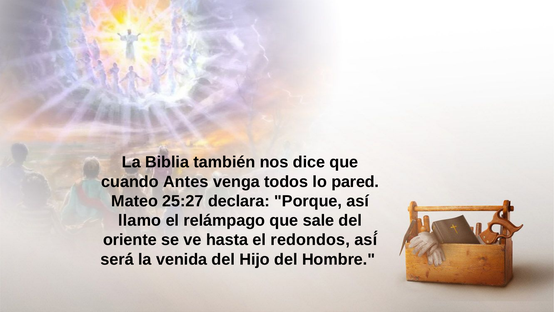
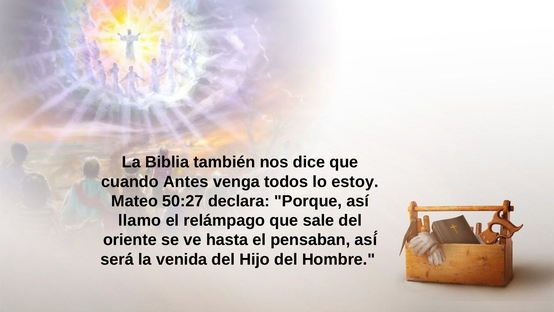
pared: pared -> estoy (355, 181)
25:27: 25:27 -> 50:27 (183, 201)
redondos: redondos -> pensaban (310, 240)
